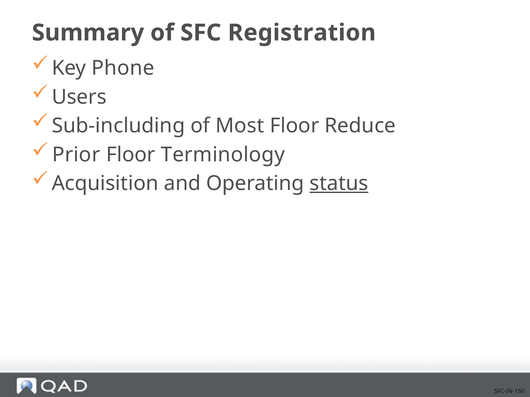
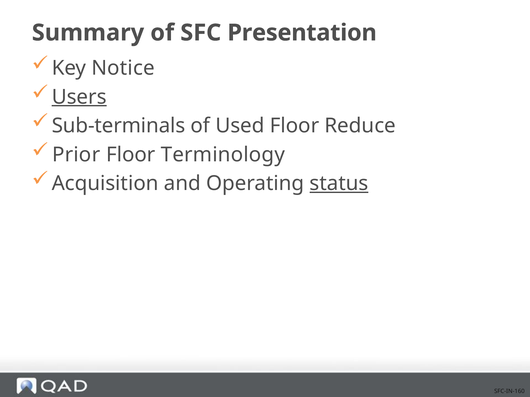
Registration: Registration -> Presentation (302, 33)
Phone: Phone -> Notice (123, 68)
Users underline: none -> present (79, 97)
Sub-including: Sub-including -> Sub-terminals (118, 126)
Most: Most -> Used (240, 126)
